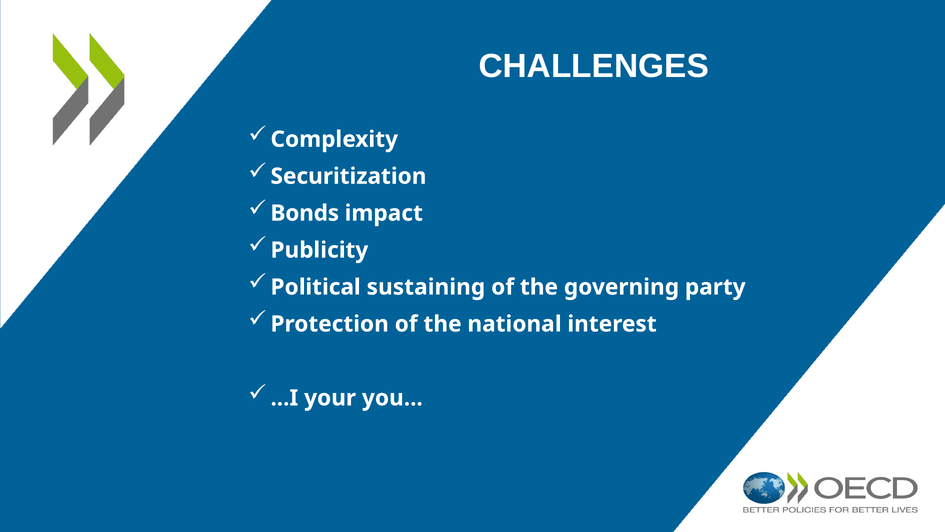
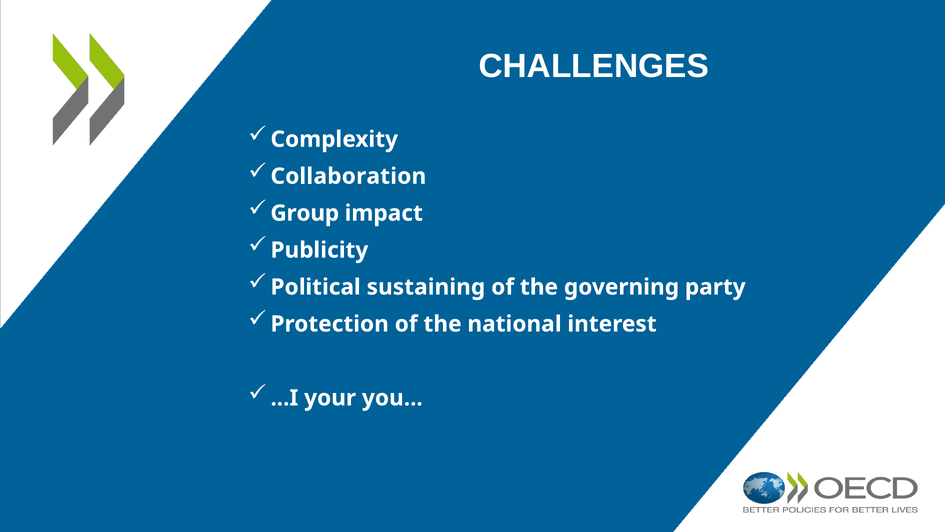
Securitization: Securitization -> Collaboration (348, 176)
Bonds: Bonds -> Group (305, 213)
